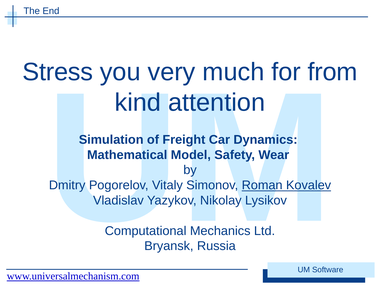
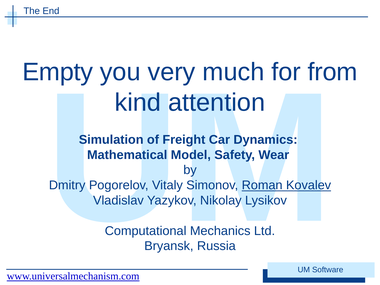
Stress: Stress -> Empty (58, 72)
